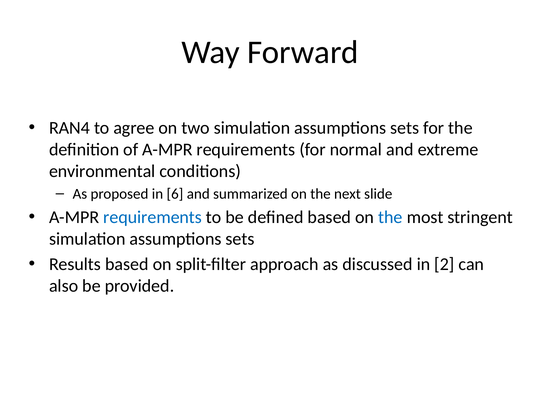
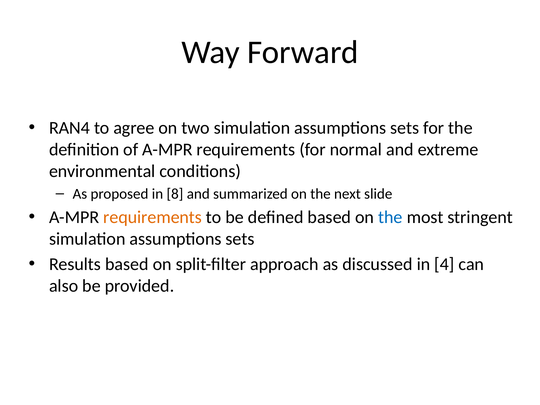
6: 6 -> 8 (175, 194)
requirements colour: blue -> orange (153, 217)
2: 2 -> 4 (444, 264)
